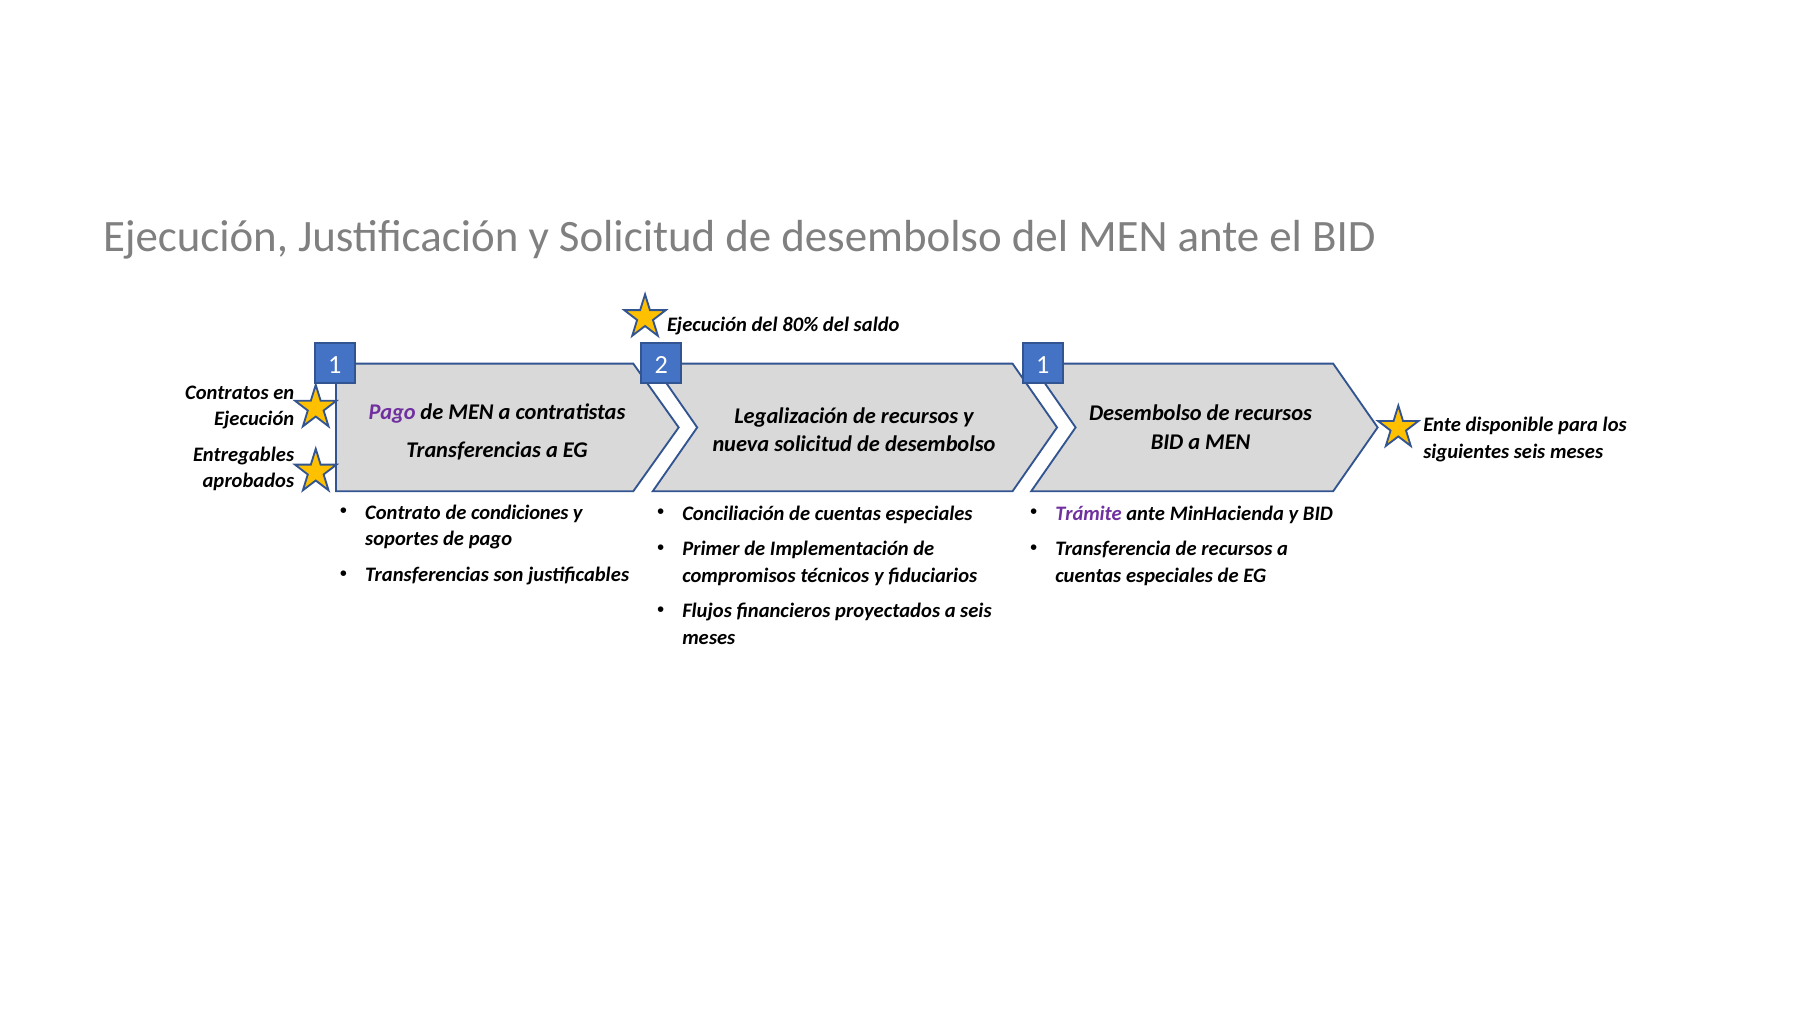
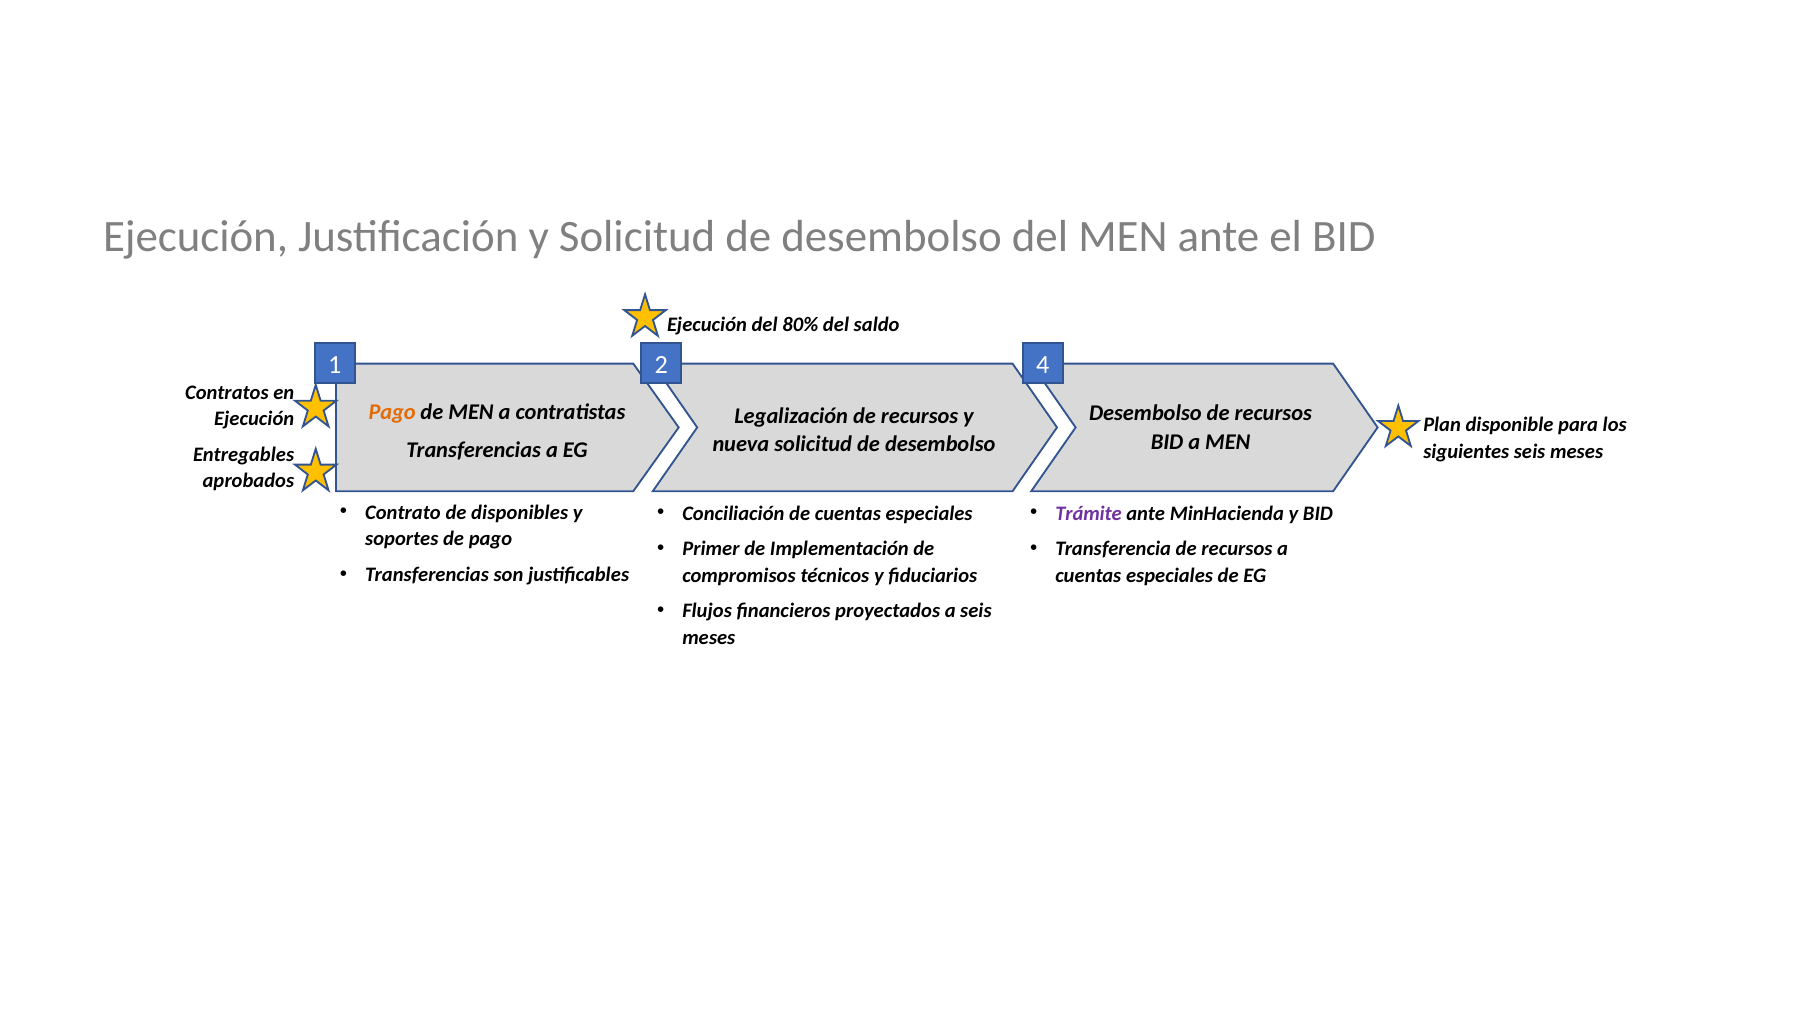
2 1: 1 -> 4 (1043, 365)
Pago colour: purple -> orange (392, 412)
Ente: Ente -> Plan (1442, 425)
condiciones: condiciones -> disponibles (520, 512)
